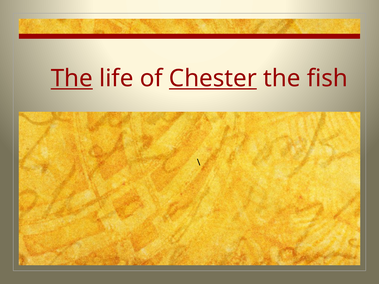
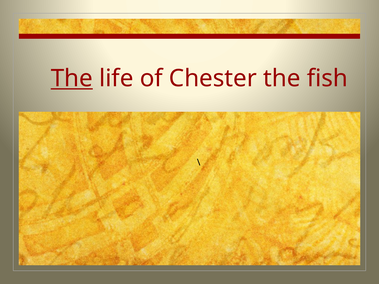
Chester underline: present -> none (213, 79)
